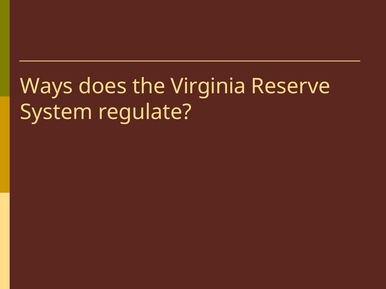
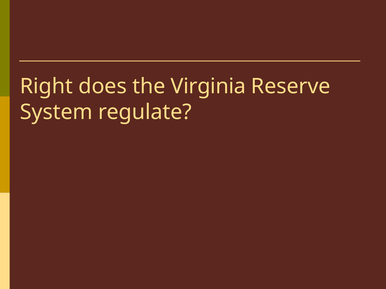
Ways: Ways -> Right (46, 86)
